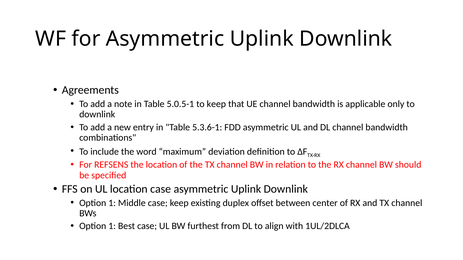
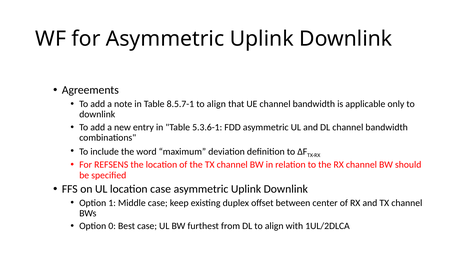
5.0.5-1: 5.0.5-1 -> 8.5.7-1 (180, 104)
keep: keep -> align (216, 104)
1: 1 -> 0 (112, 226)
